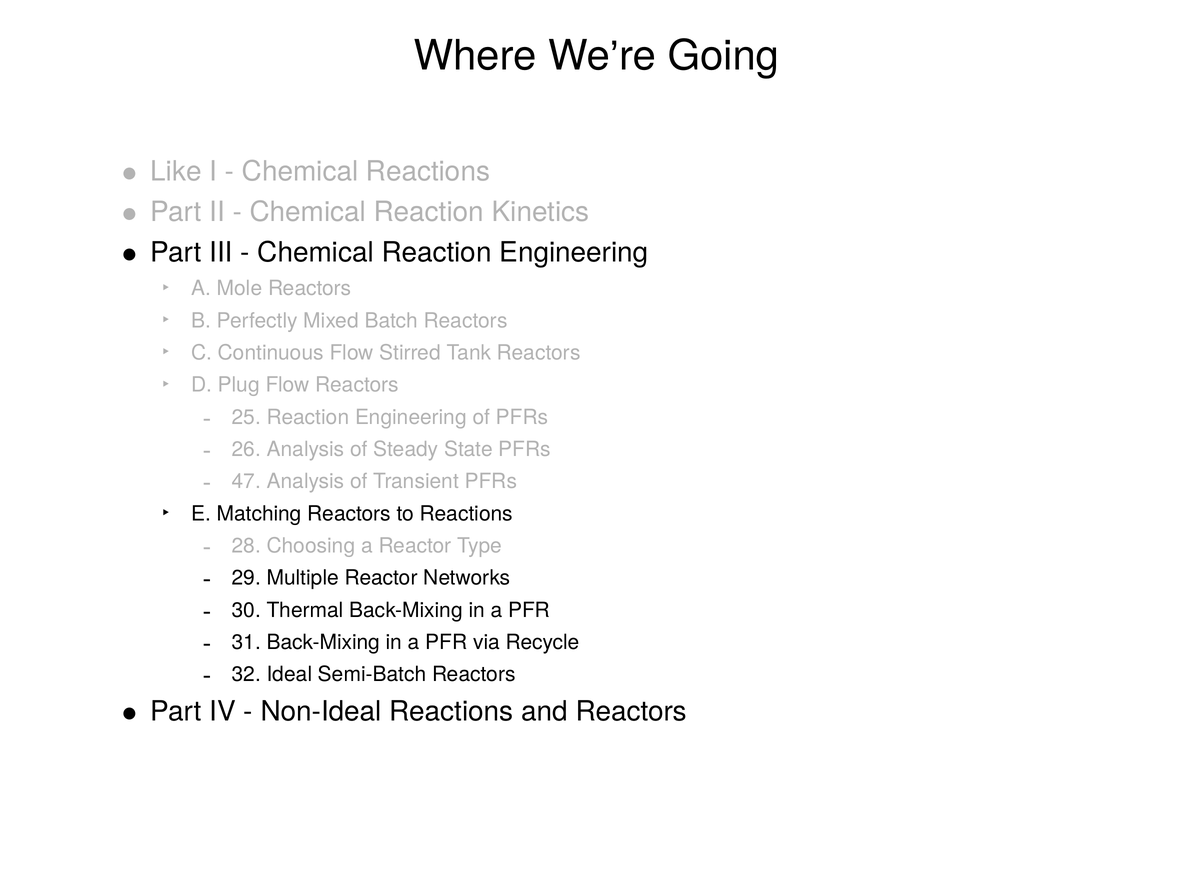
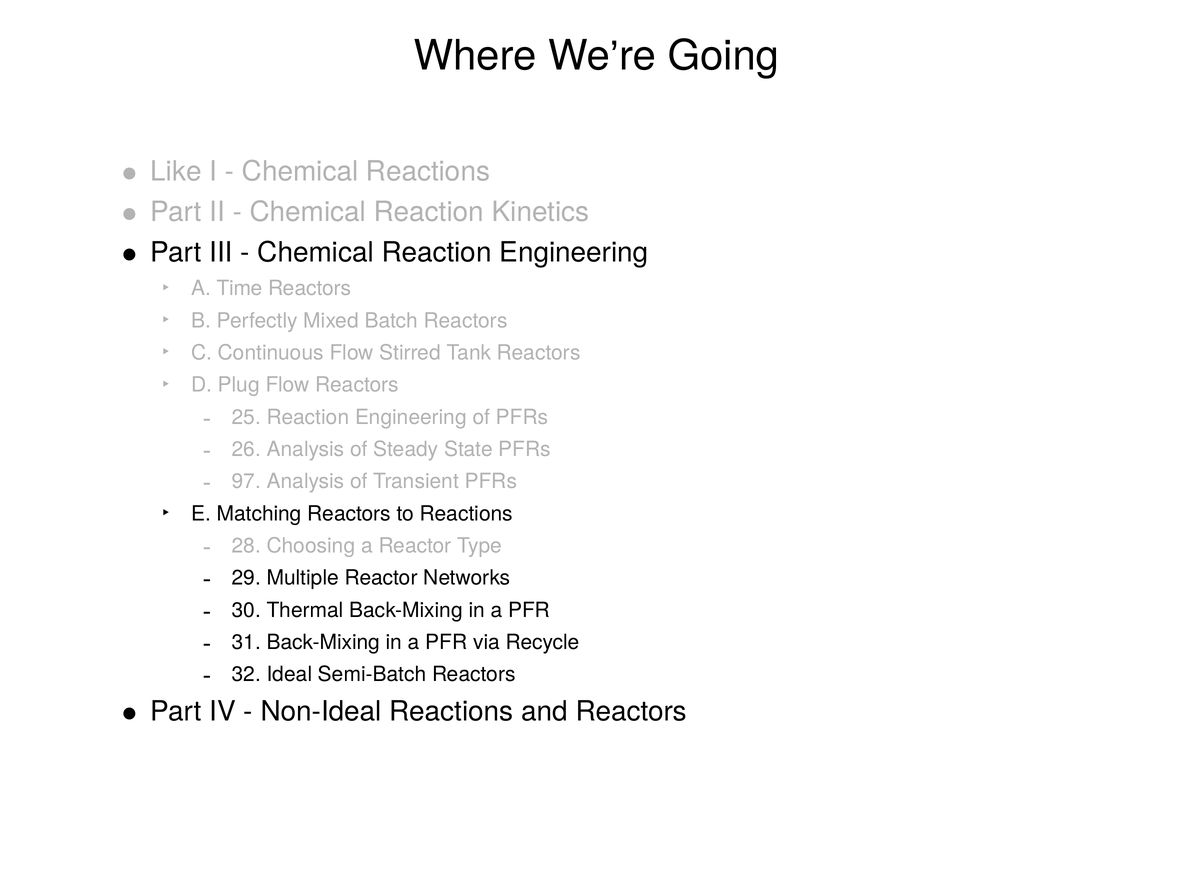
Mole: Mole -> Time (240, 288)
47: 47 -> 97 (246, 481)
